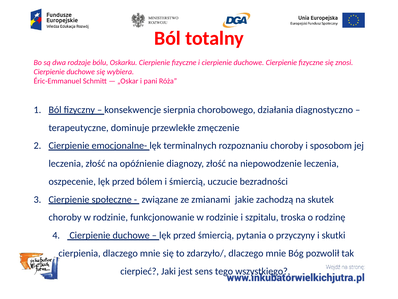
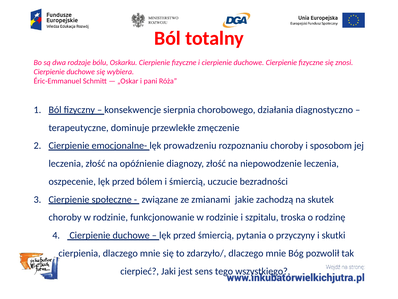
terminalnych: terminalnych -> prowadzeniu (190, 145)
